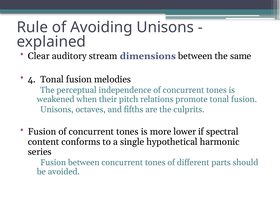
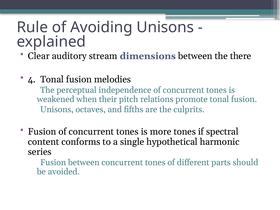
same: same -> there (241, 56)
more lower: lower -> tones (185, 132)
